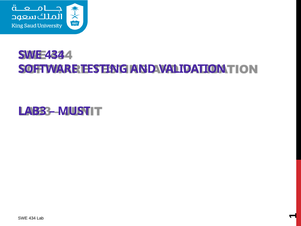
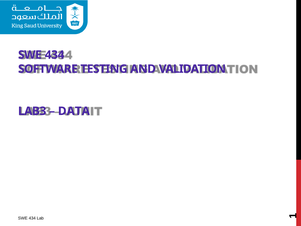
MUST: MUST -> DATA (74, 111)
